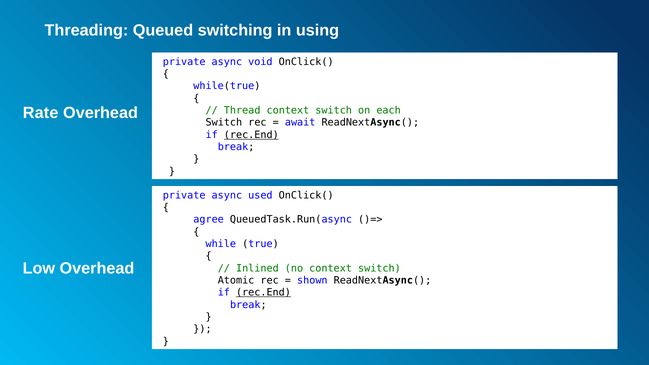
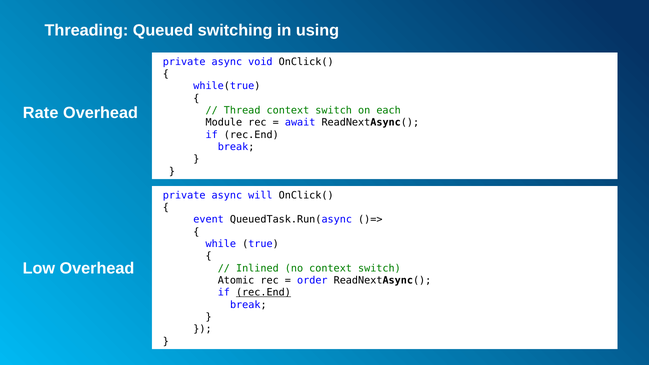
Switch: Switch -> Module (224, 123)
rec.End underline: present -> none (251, 135)
used: used -> will (260, 195)
agree: agree -> event (209, 220)
shown: shown -> order (312, 280)
